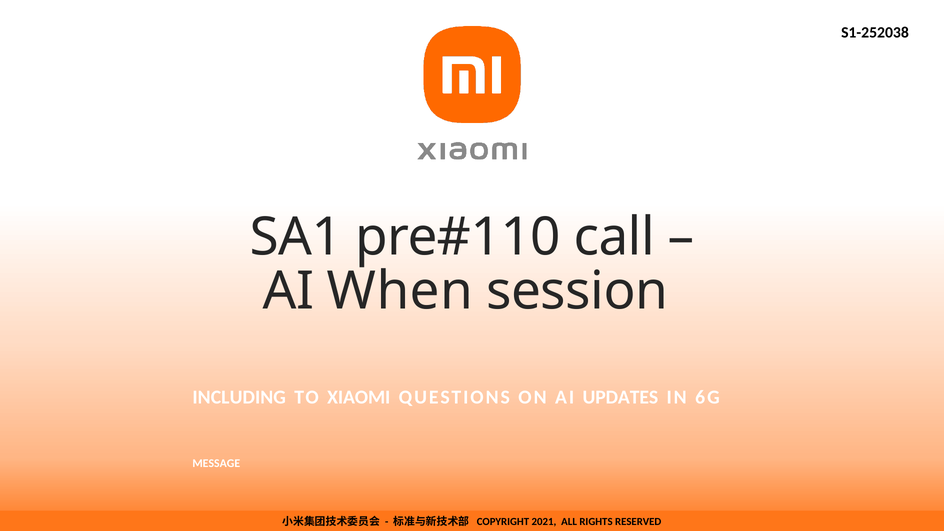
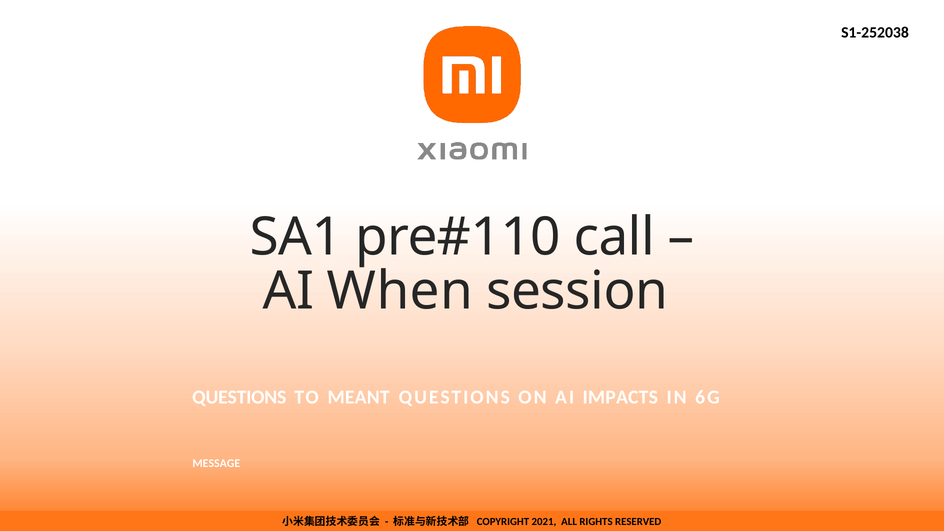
INCLUDING: INCLUDING -> QUESTIONS (239, 397)
XIAOMI: XIAOMI -> MEANT (359, 397)
UPDATES: UPDATES -> IMPACTS (620, 397)
